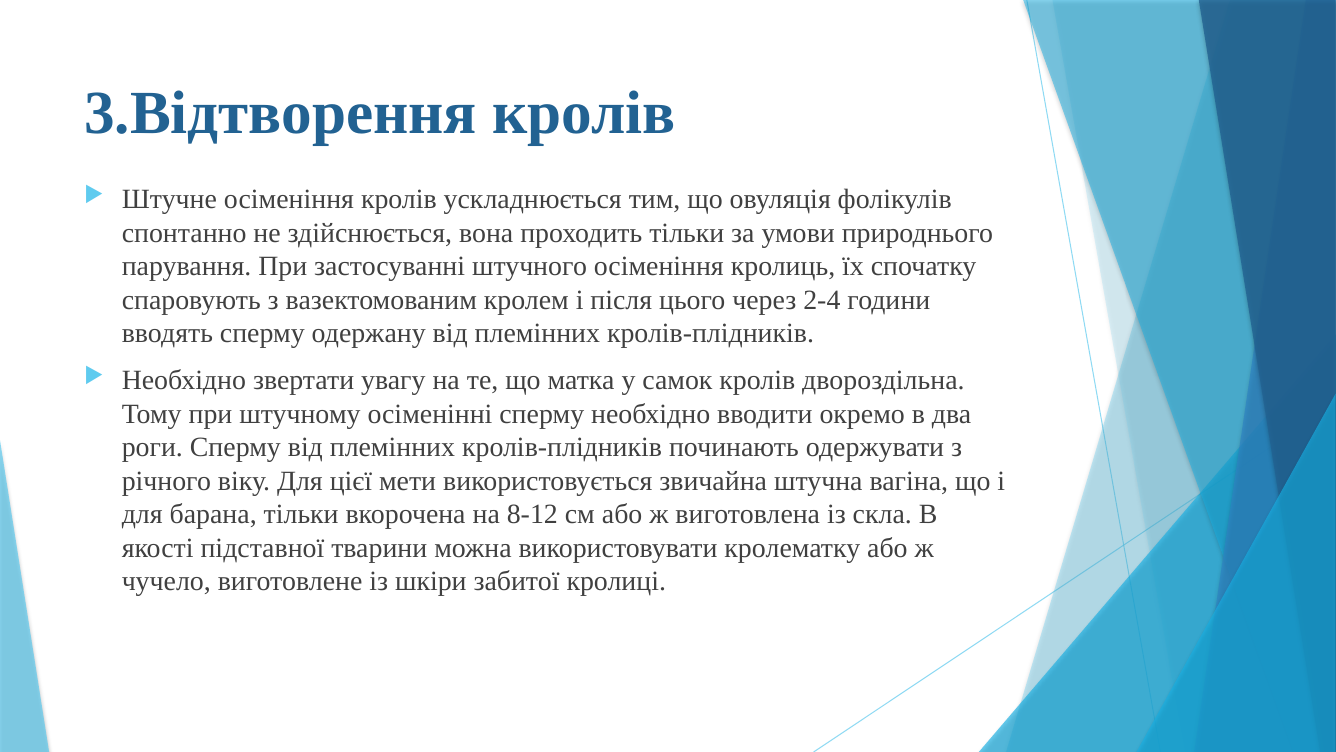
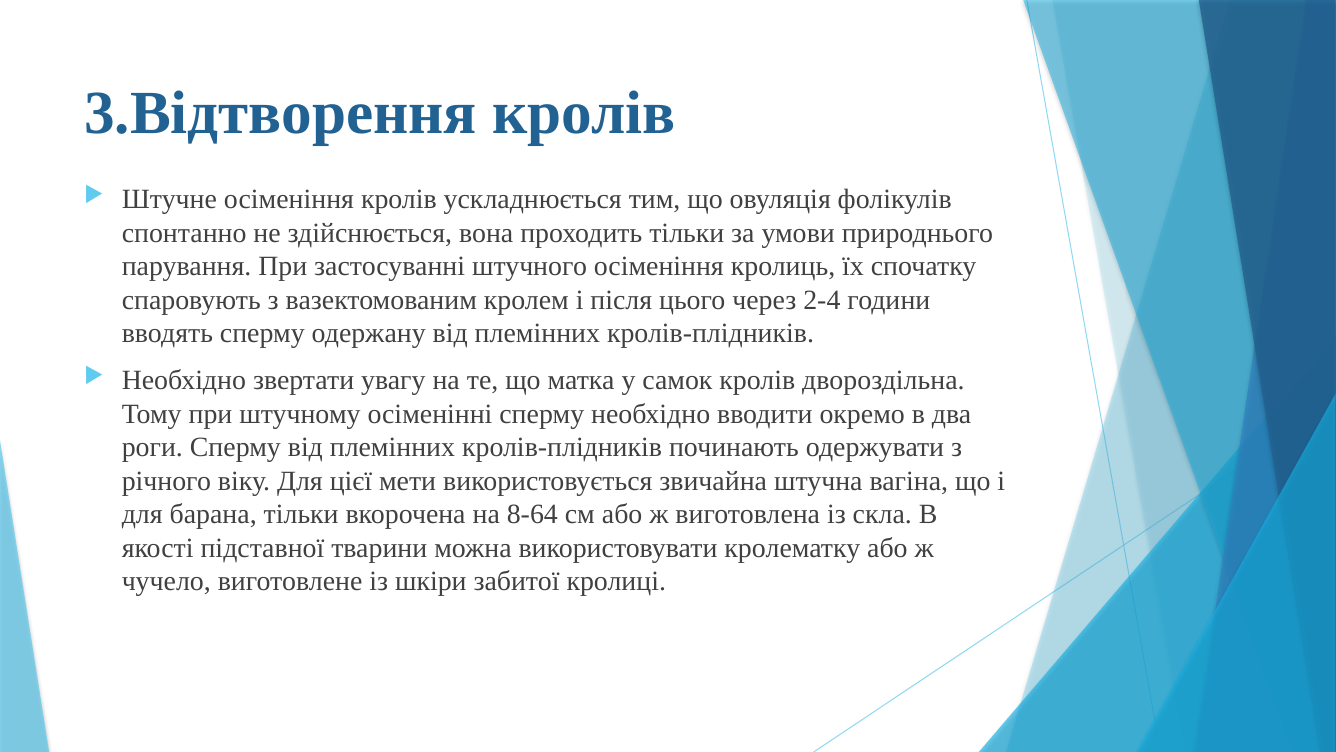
8-12: 8-12 -> 8-64 (532, 514)
